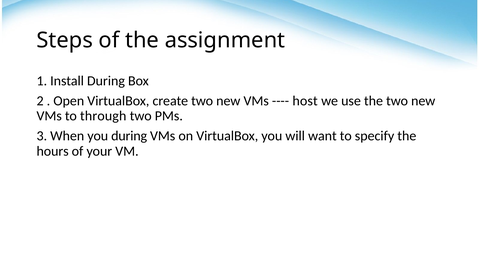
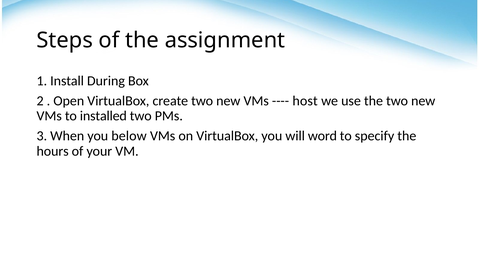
through: through -> installed (103, 116)
you during: during -> below (129, 136)
want: want -> word (322, 136)
